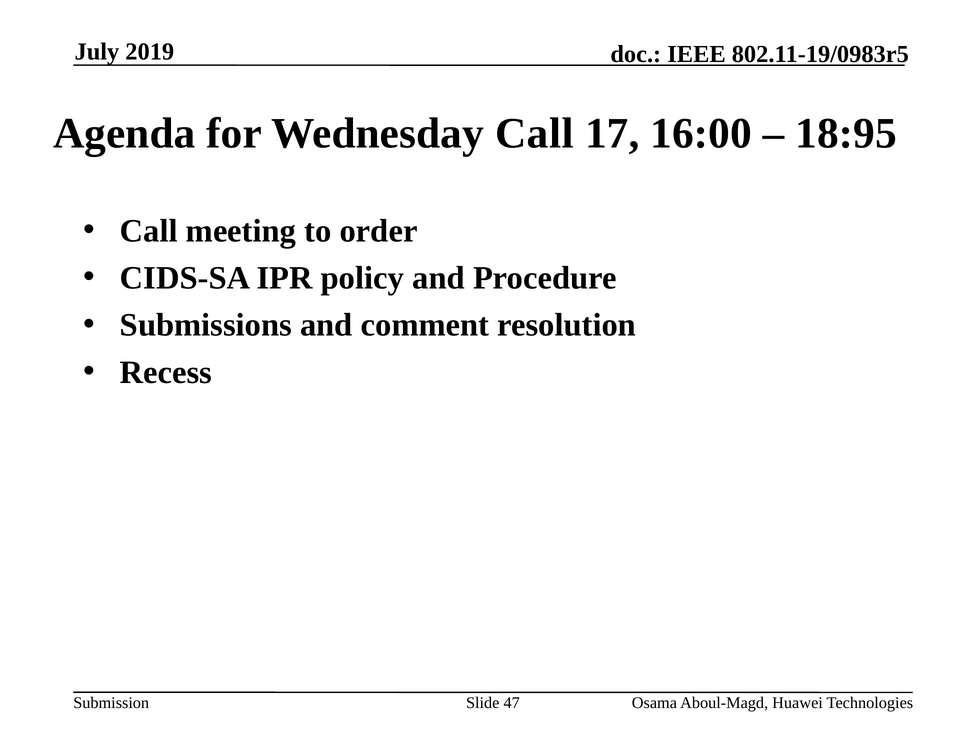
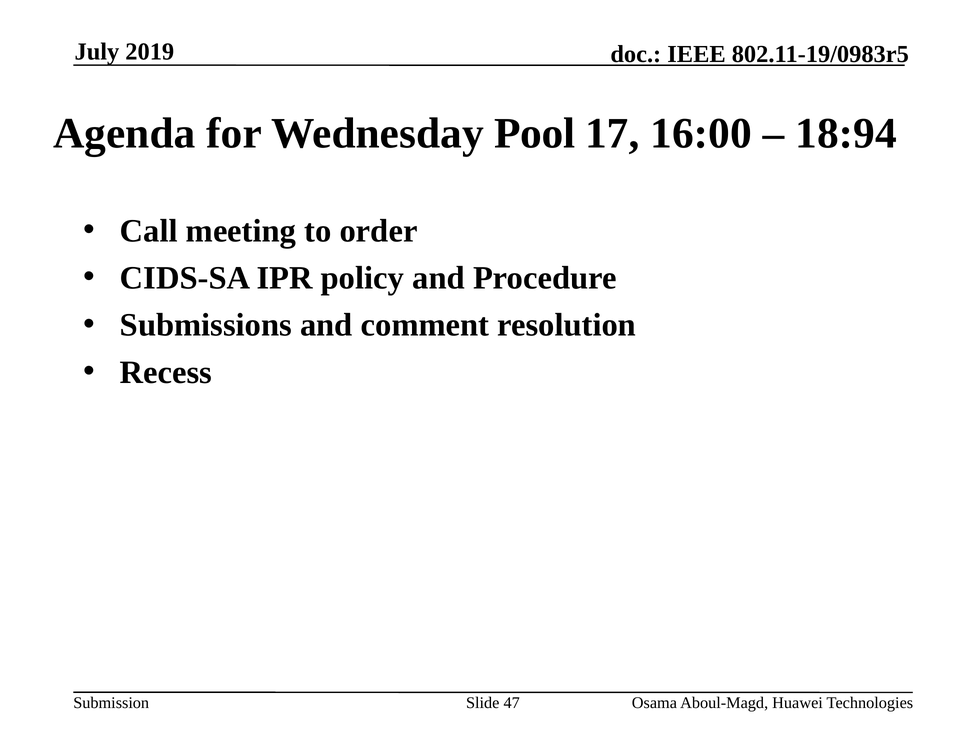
Wednesday Call: Call -> Pool (535, 133)
18:95: 18:95 -> 18:94 (846, 133)
